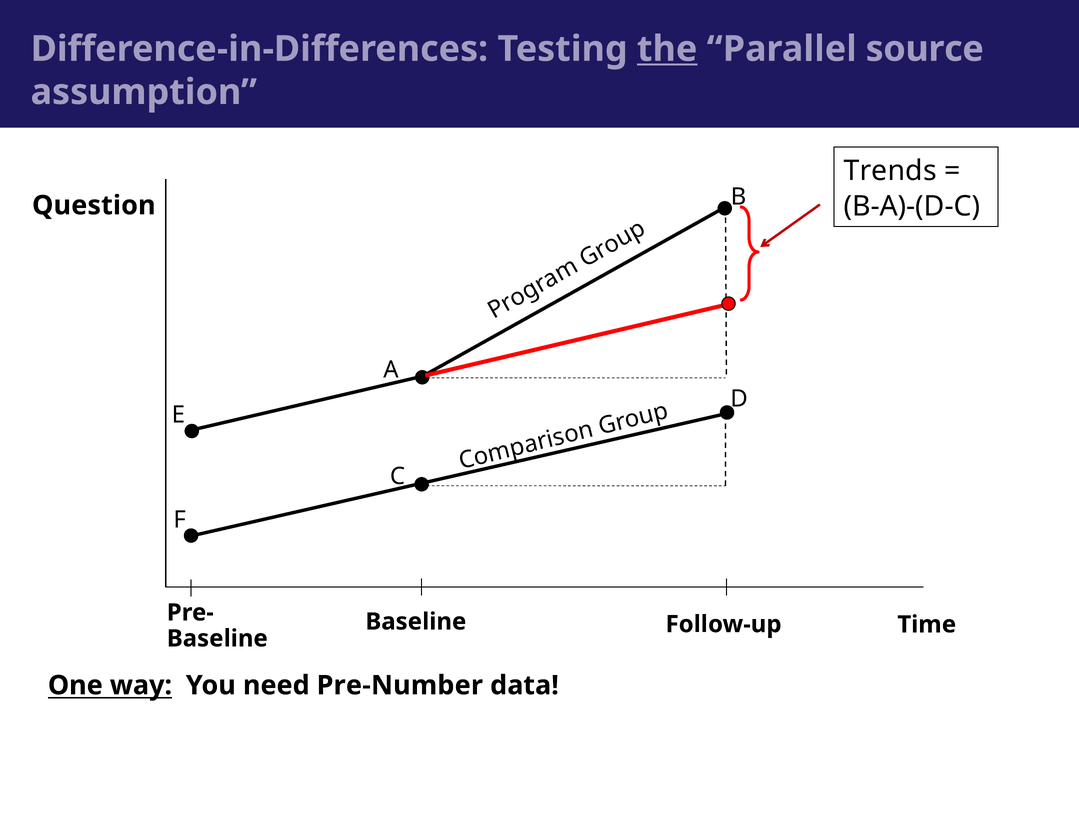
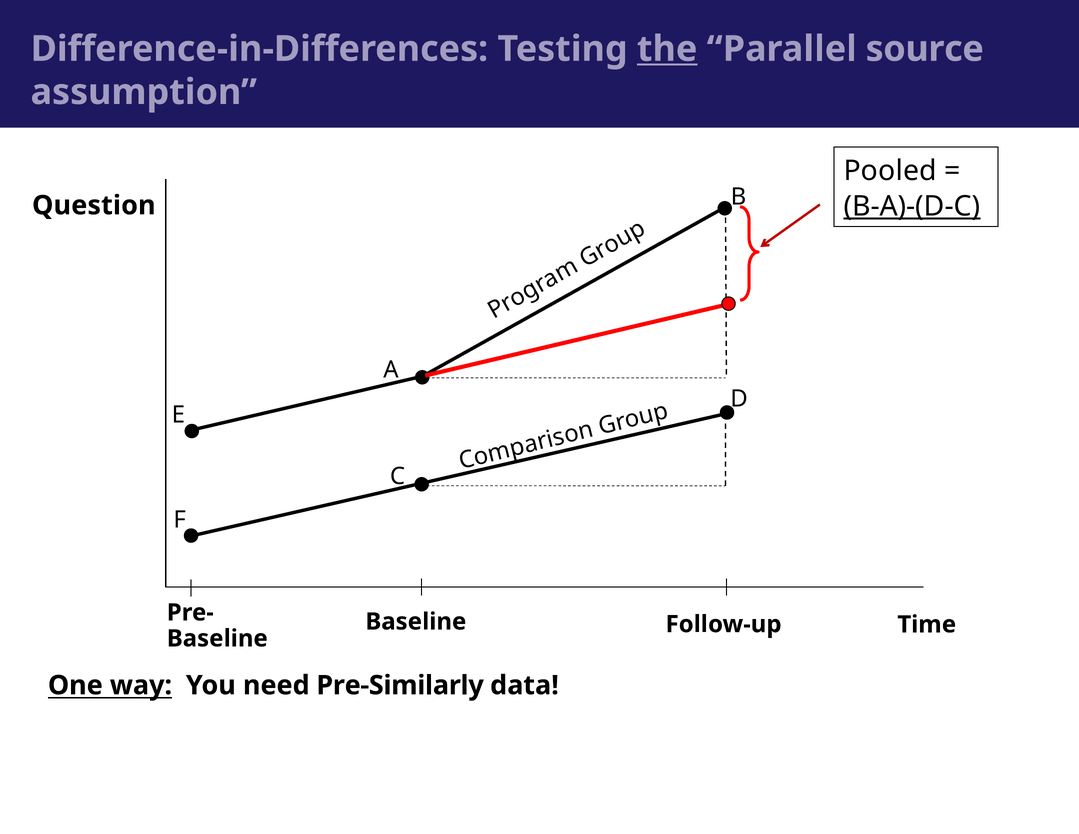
Trends: Trends -> Pooled (890, 171)
B-A)-(D-C underline: none -> present (912, 206)
Pre-Number: Pre-Number -> Pre-Similarly (400, 685)
